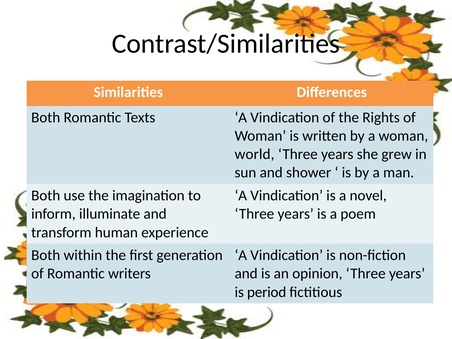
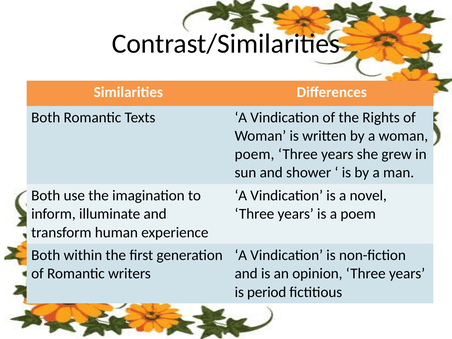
world: world -> poem (255, 154)
